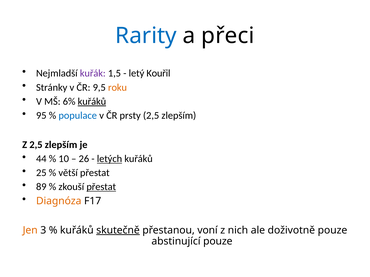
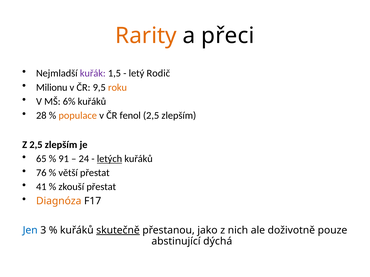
Rarity colour: blue -> orange (146, 36)
Kouřil: Kouřil -> Rodič (158, 73)
Stránky: Stránky -> Milionu (52, 88)
kuřáků underline: present -> none (92, 102)
95: 95 -> 28 (41, 116)
populace colour: blue -> orange (78, 116)
prsty: prsty -> fenol (130, 116)
44: 44 -> 65 (41, 159)
10: 10 -> 91 (64, 159)
26: 26 -> 24 (84, 159)
25: 25 -> 76 (41, 173)
89: 89 -> 41 (41, 187)
přestat underline: present -> none (101, 187)
Jen colour: orange -> blue (30, 231)
voní: voní -> jako (207, 231)
abstinující pouze: pouze -> dýchá (218, 242)
